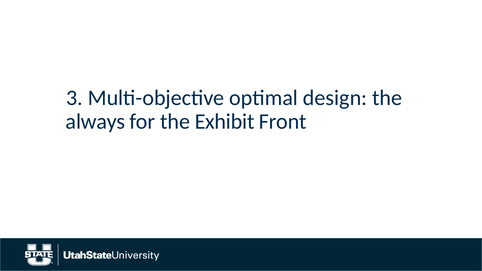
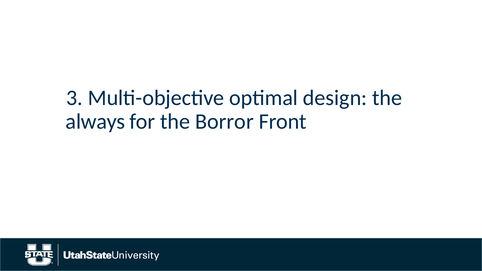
Exhibit: Exhibit -> Borror (224, 122)
